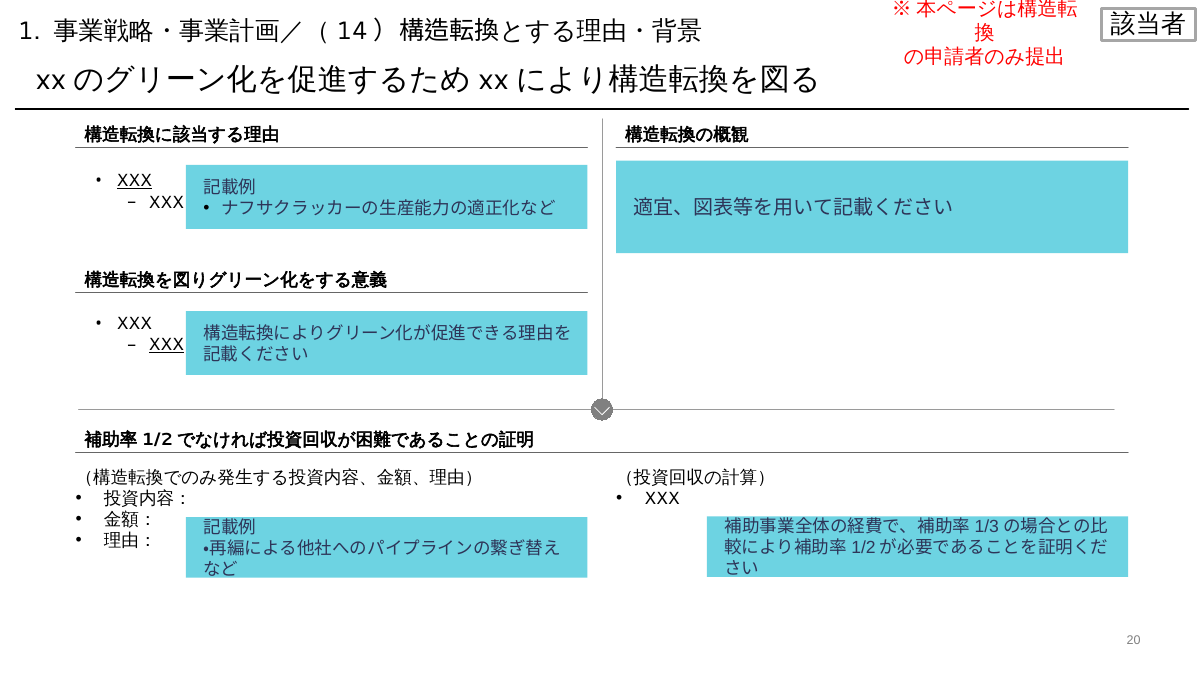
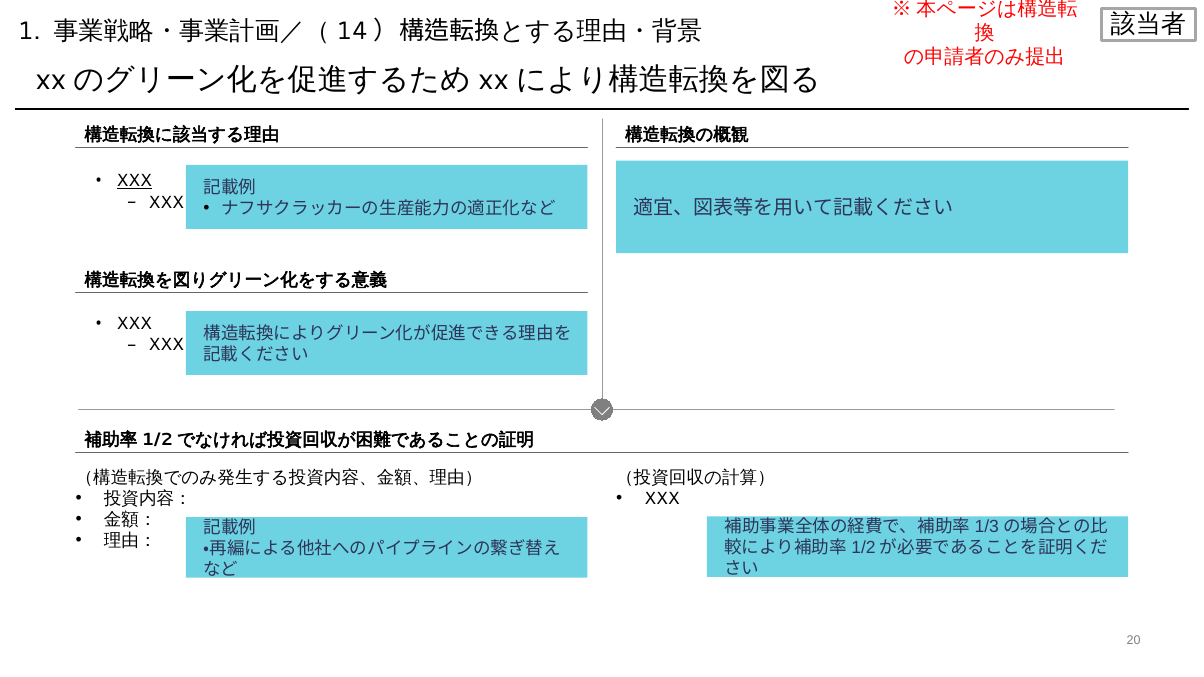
XXX underline: present -> none (166, 345)
